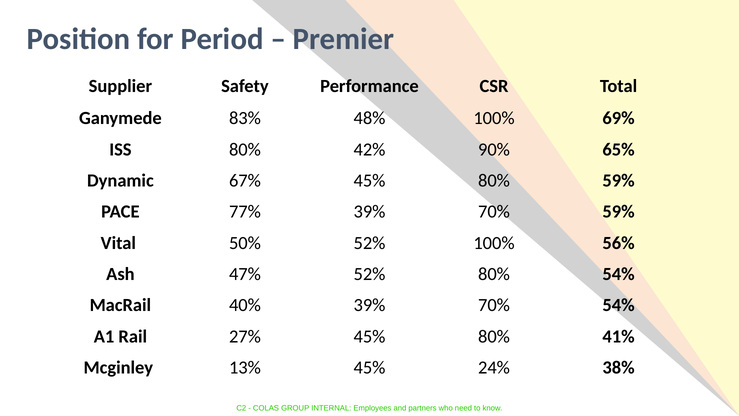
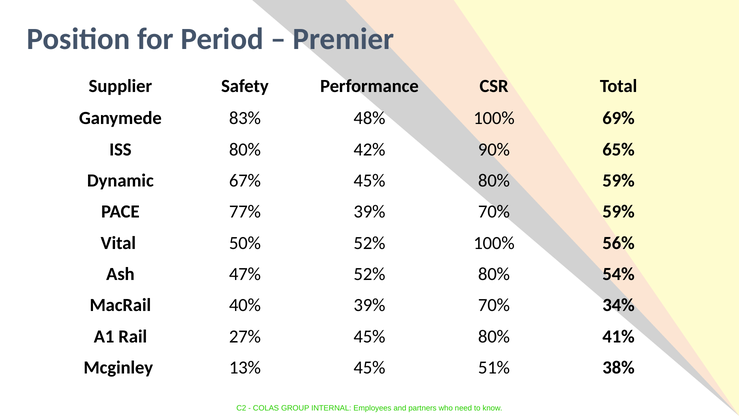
70% 54%: 54% -> 34% (619, 305)
24%: 24% -> 51% (494, 367)
